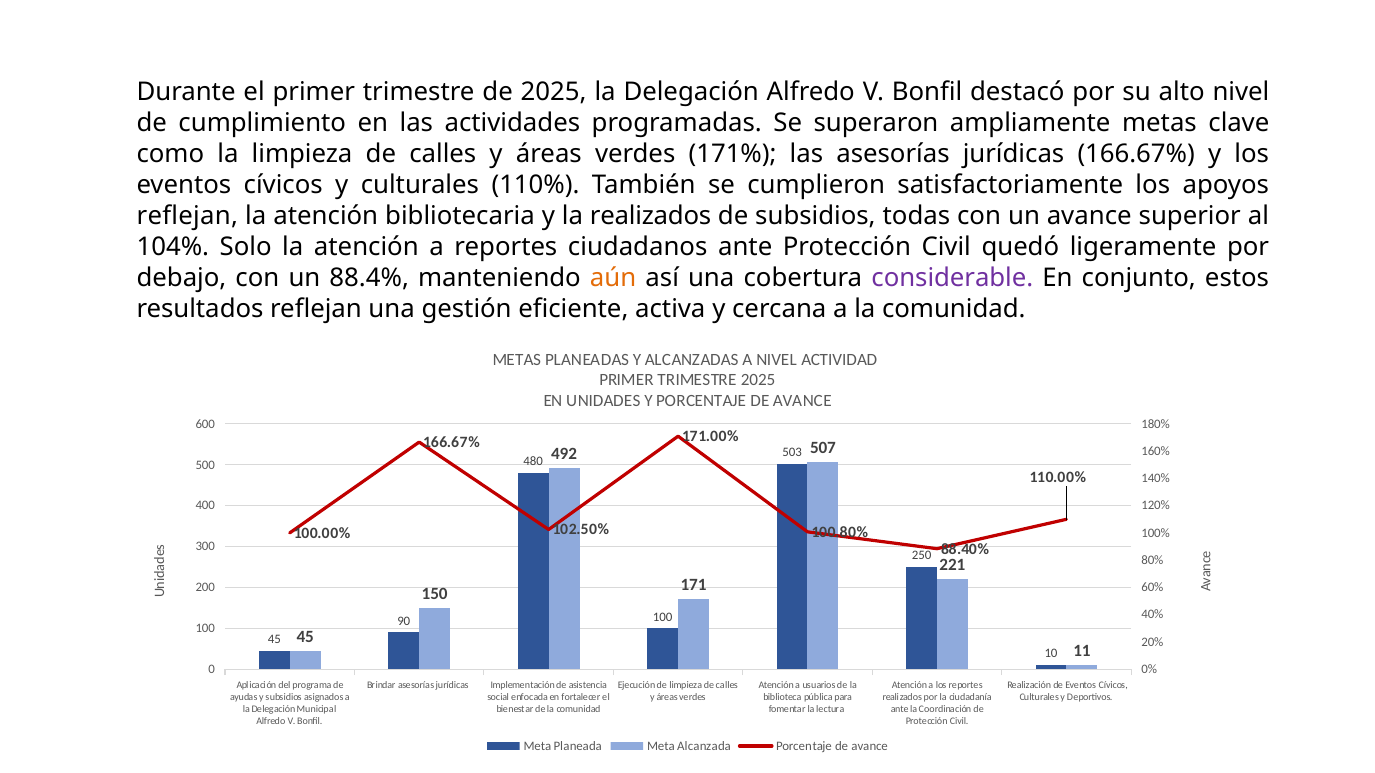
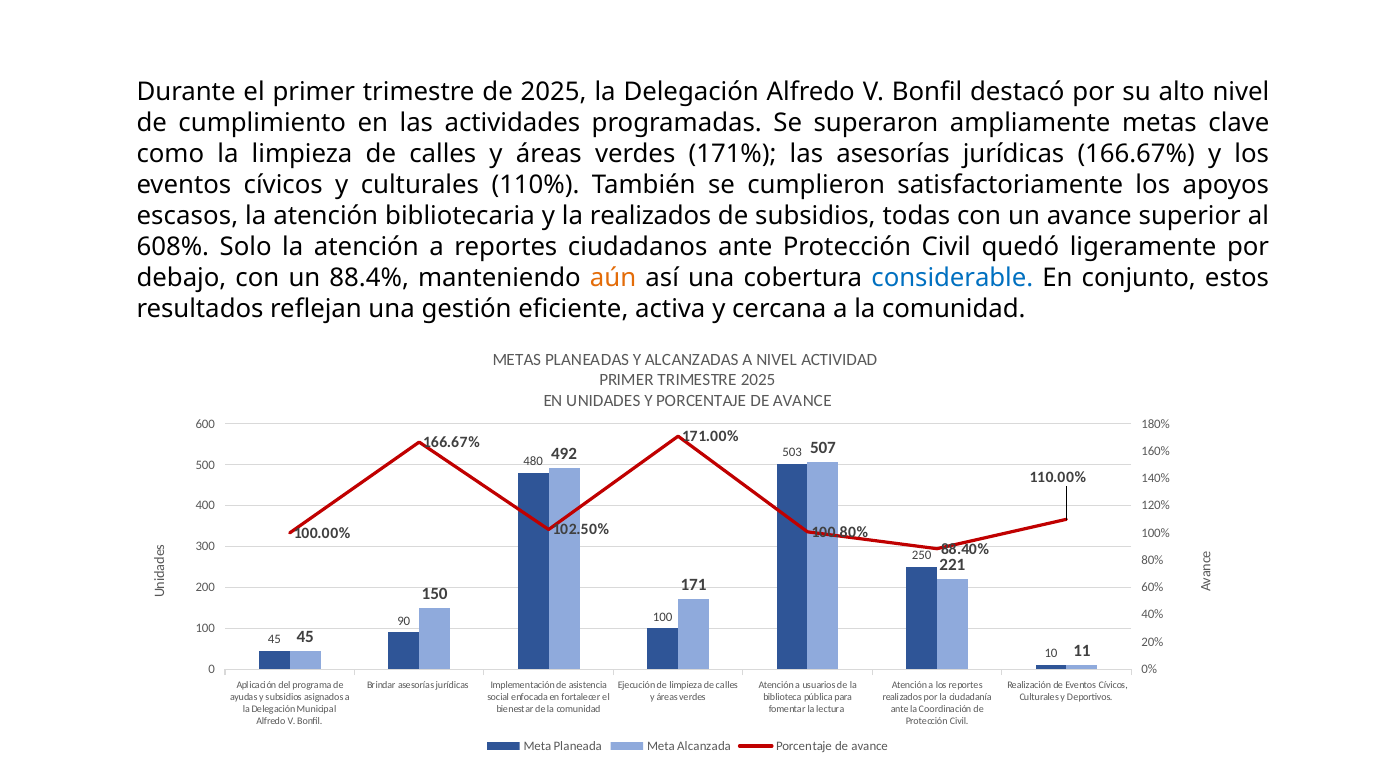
reflejan: reflejan -> escasos (187, 216)
104%: 104% -> 608% (173, 247)
considerable colour: purple -> blue (952, 278)
